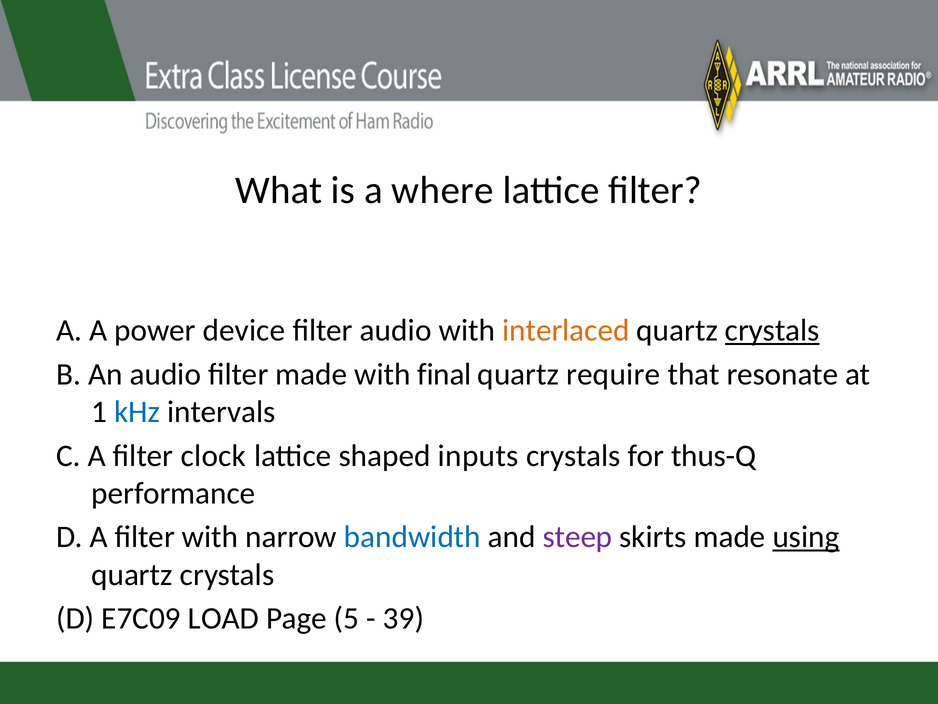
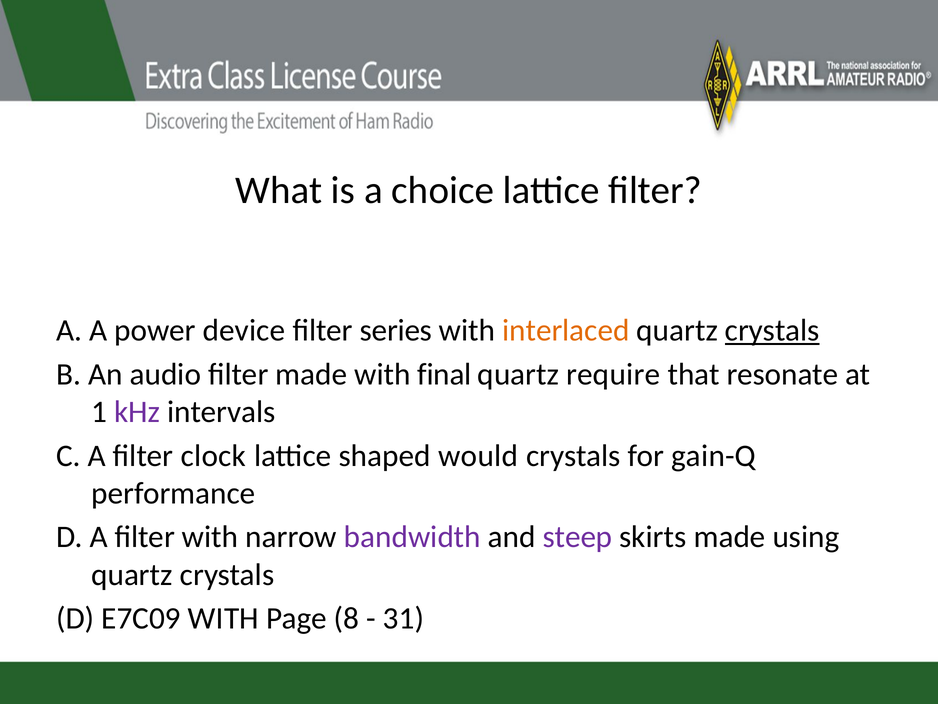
where: where -> choice (443, 190)
filter audio: audio -> series (396, 330)
kHz colour: blue -> purple (137, 412)
inputs: inputs -> would (478, 455)
thus-Q: thus-Q -> gain-Q (714, 455)
bandwidth colour: blue -> purple (412, 537)
using underline: present -> none (806, 537)
E7C09 LOAD: LOAD -> WITH (223, 618)
5: 5 -> 8 (347, 618)
39: 39 -> 31 (403, 618)
